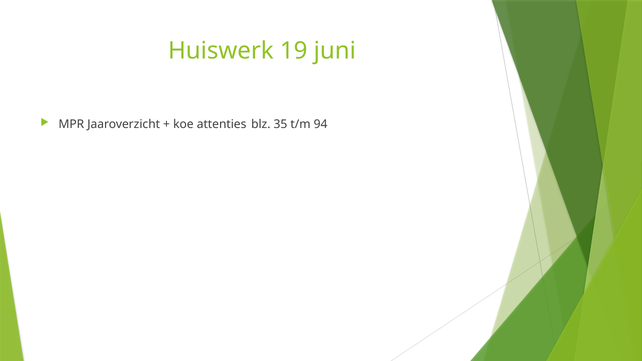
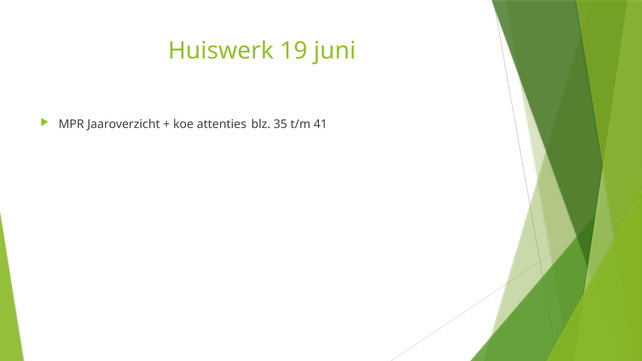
94: 94 -> 41 (321, 124)
